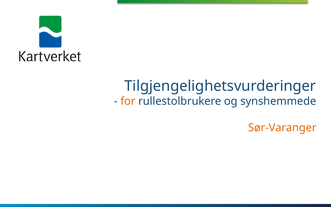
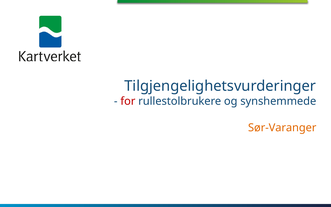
for colour: orange -> red (128, 101)
